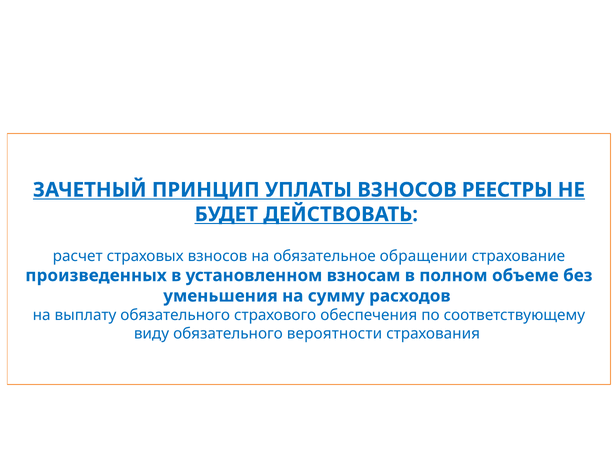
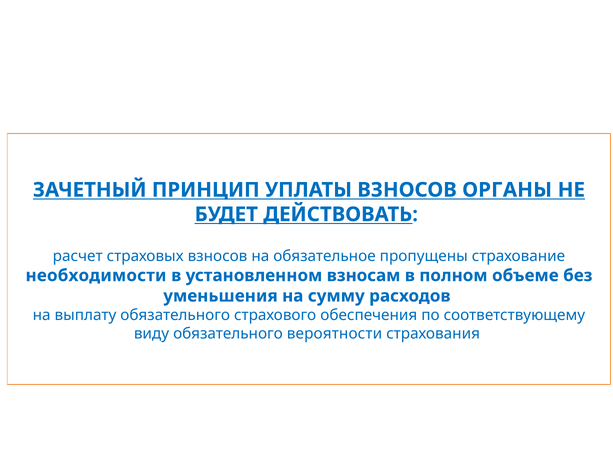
РЕЕСТРЫ: РЕЕСТРЫ -> ОРГАНЫ (507, 190)
обращении: обращении -> пропущены (424, 256)
произведенных: произведенных -> необходимости (96, 275)
